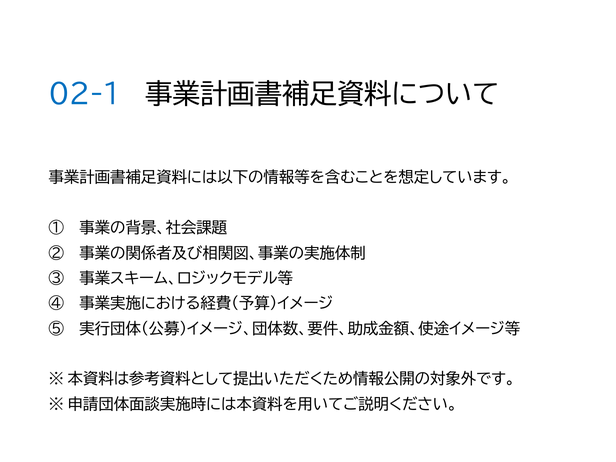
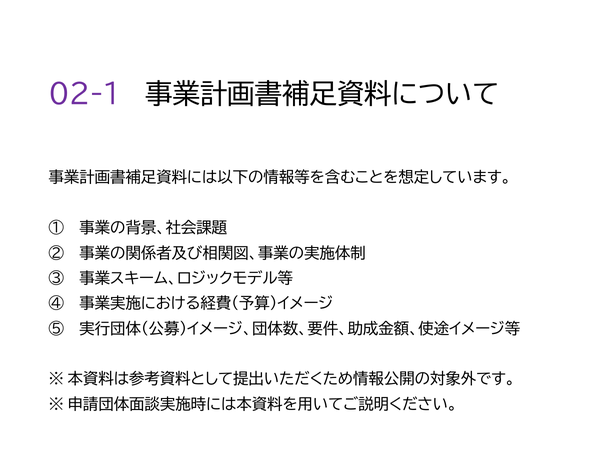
02-1 colour: blue -> purple (84, 95)
